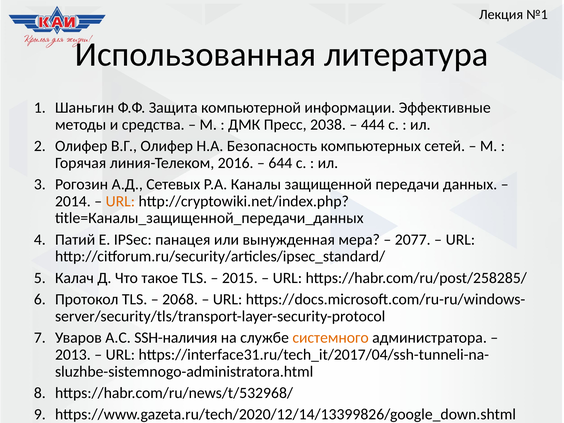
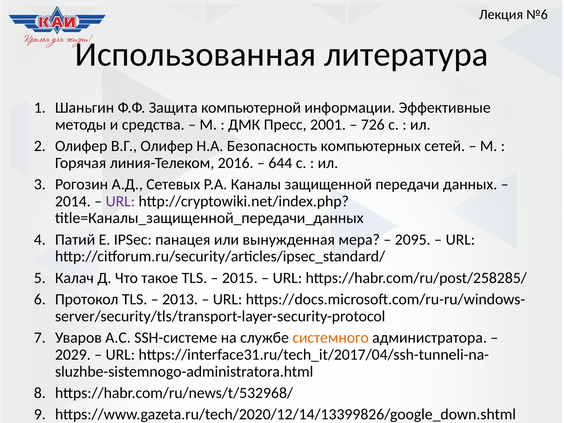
№1: №1 -> №6 (537, 14)
2038: 2038 -> 2001 (328, 125)
444: 444 -> 726 (373, 125)
URL colour: orange -> purple (120, 201)
2077: 2077 -> 2095 (413, 240)
2068: 2068 -> 2013 (180, 299)
SSH-наличия: SSH-наличия -> SSH-системе (176, 338)
2013: 2013 -> 2029 (73, 355)
